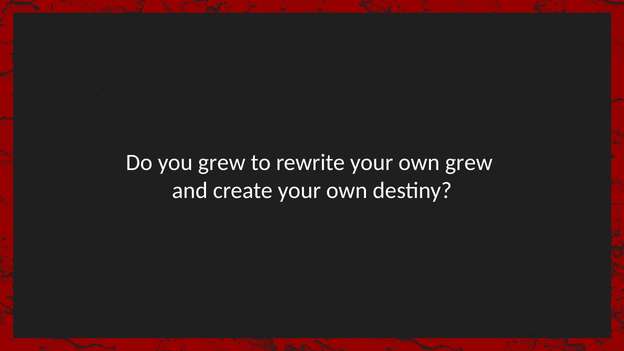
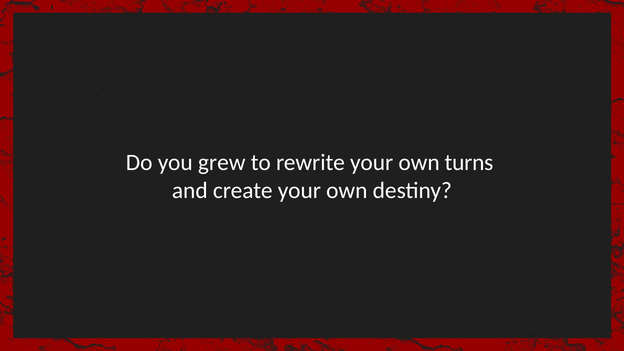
own grew: grew -> turns (469, 162)
